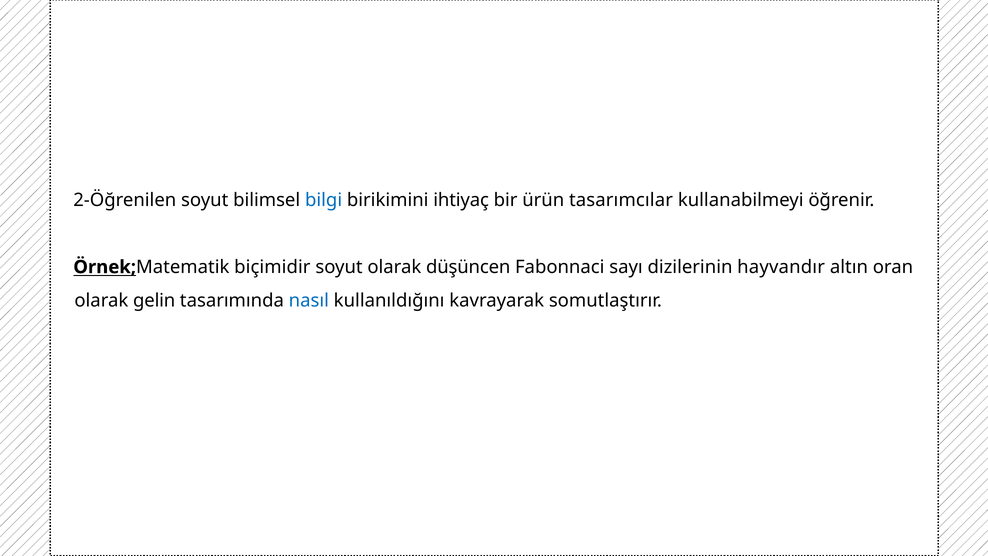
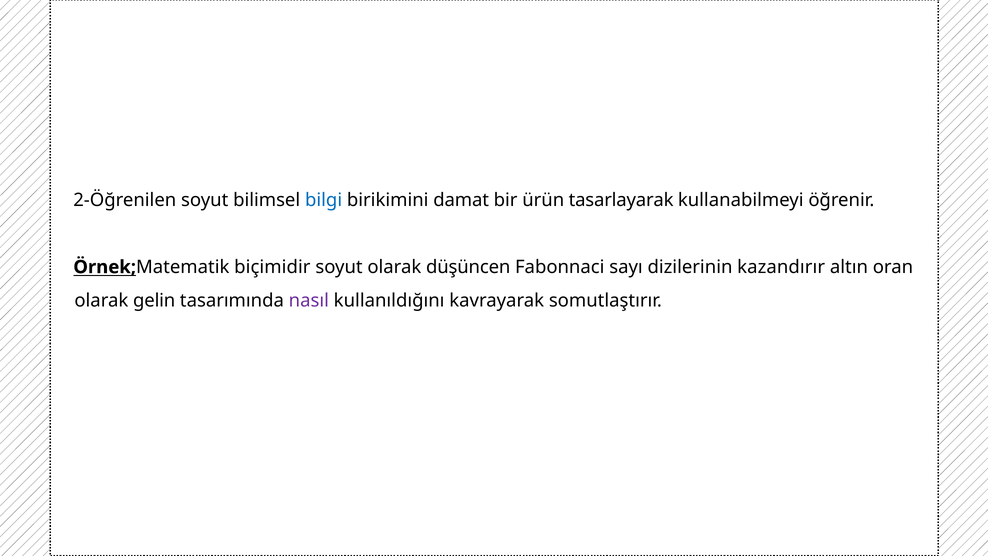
ihtiyaç: ihtiyaç -> damat (461, 200)
tasarımcılar: tasarımcılar -> tasarlayarak (621, 200)
hayvandır: hayvandır -> kazandırır (781, 267)
nasıl colour: blue -> purple (309, 300)
